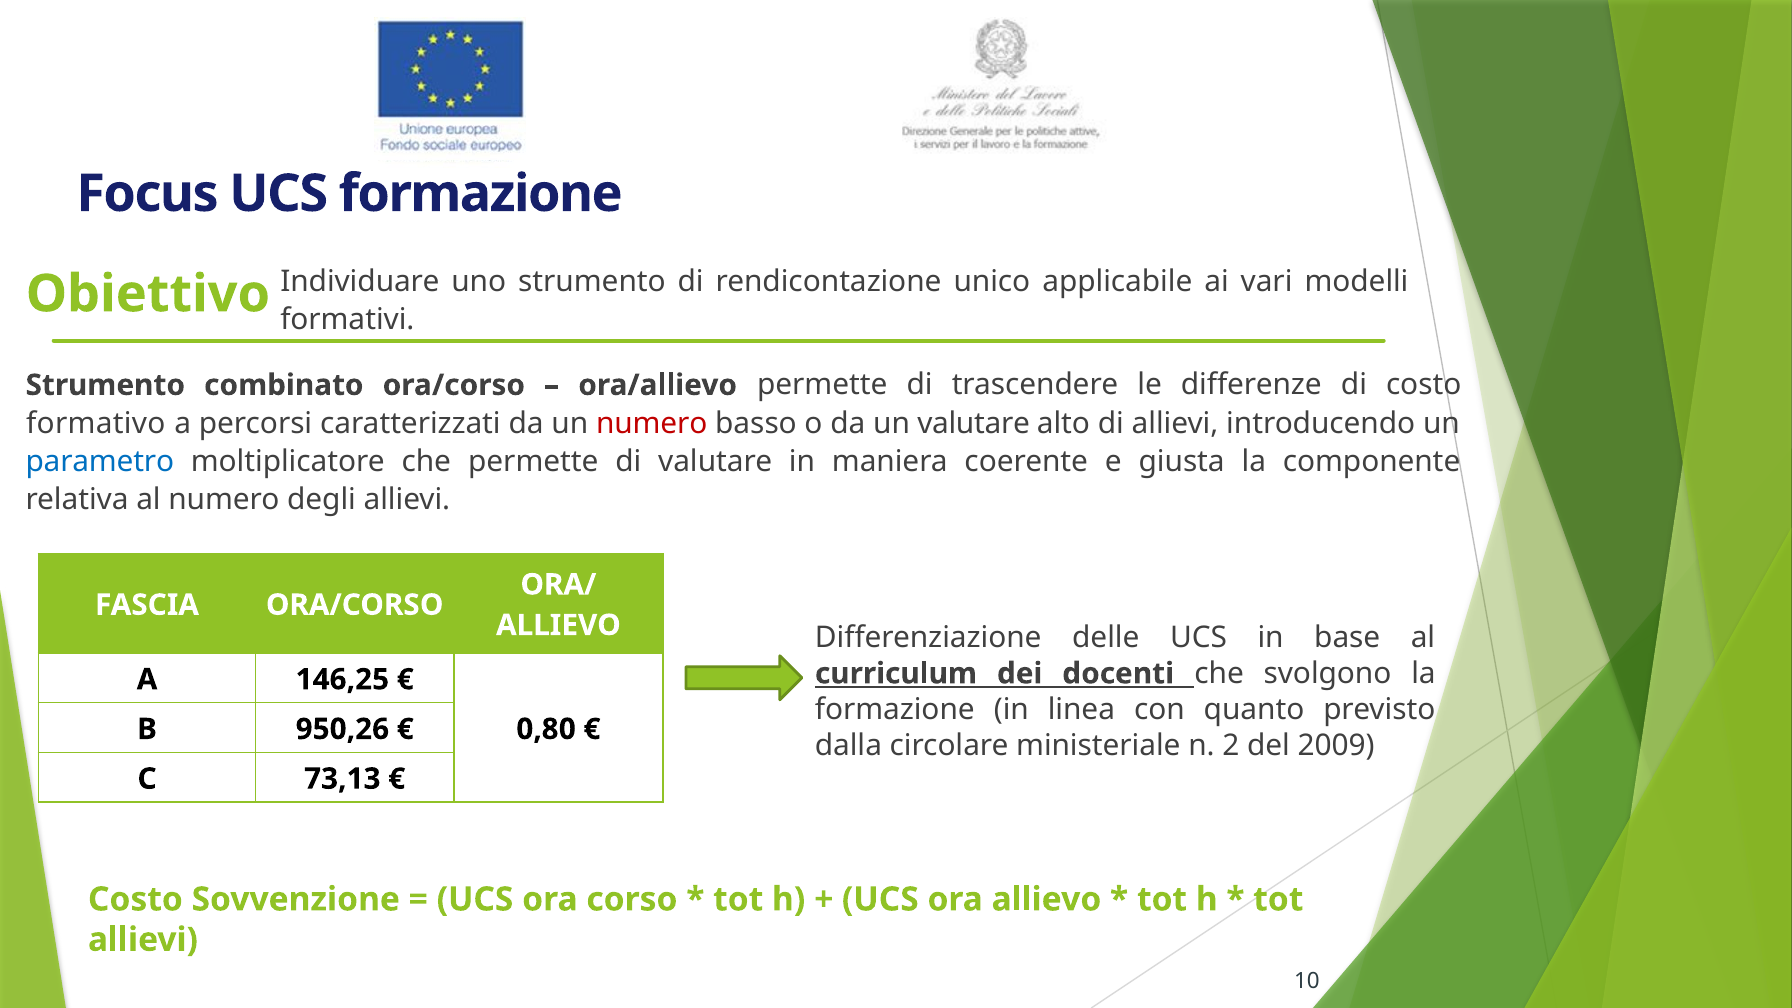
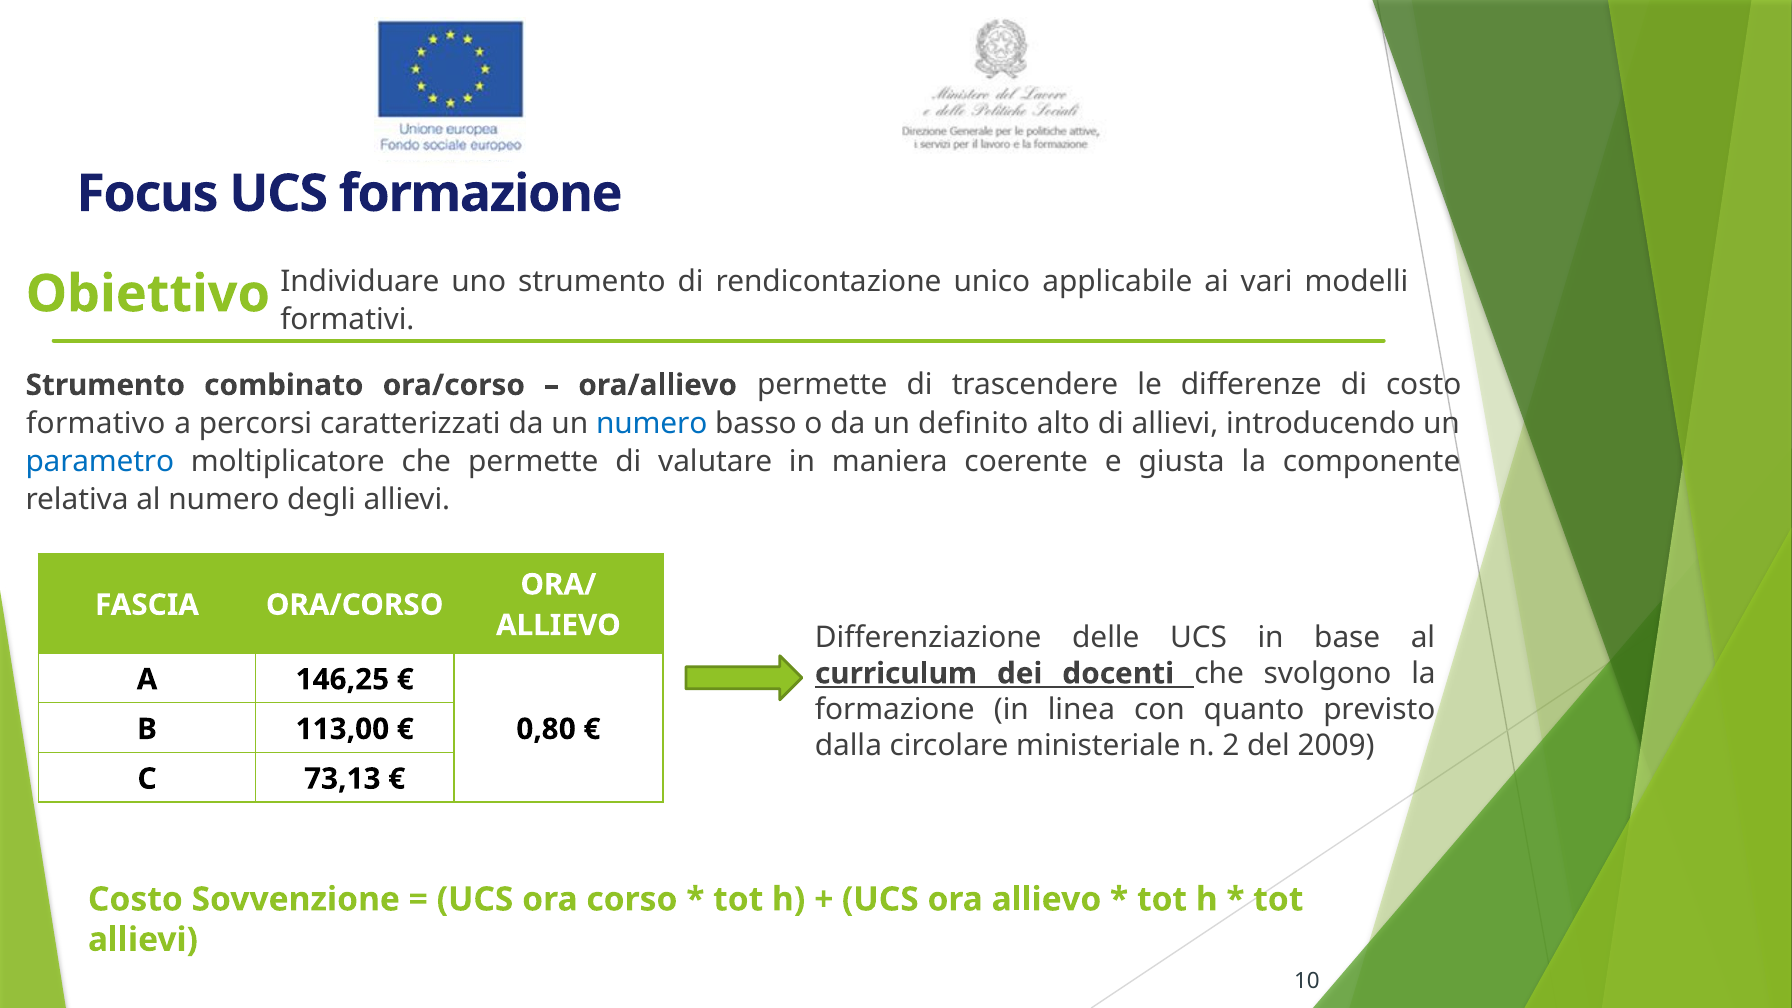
numero colour: red -> blue (652, 423)
un valutare: valutare -> definito (973, 423)
950,26: 950,26 -> 113,00 (342, 729)
